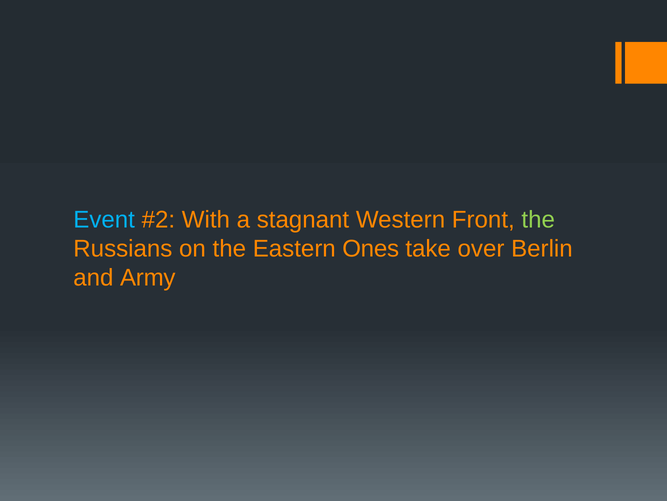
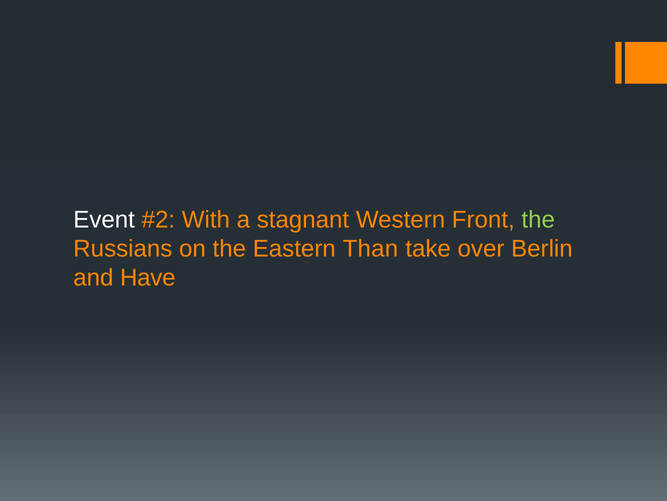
Event colour: light blue -> white (104, 220)
Ones: Ones -> Than (370, 248)
Army: Army -> Have (148, 277)
